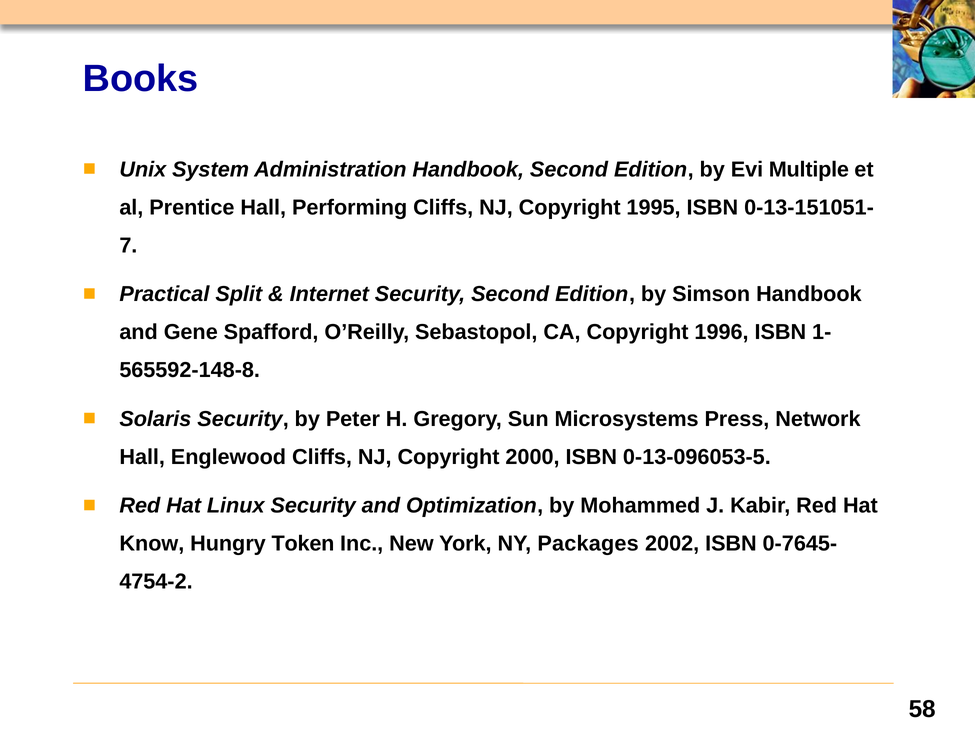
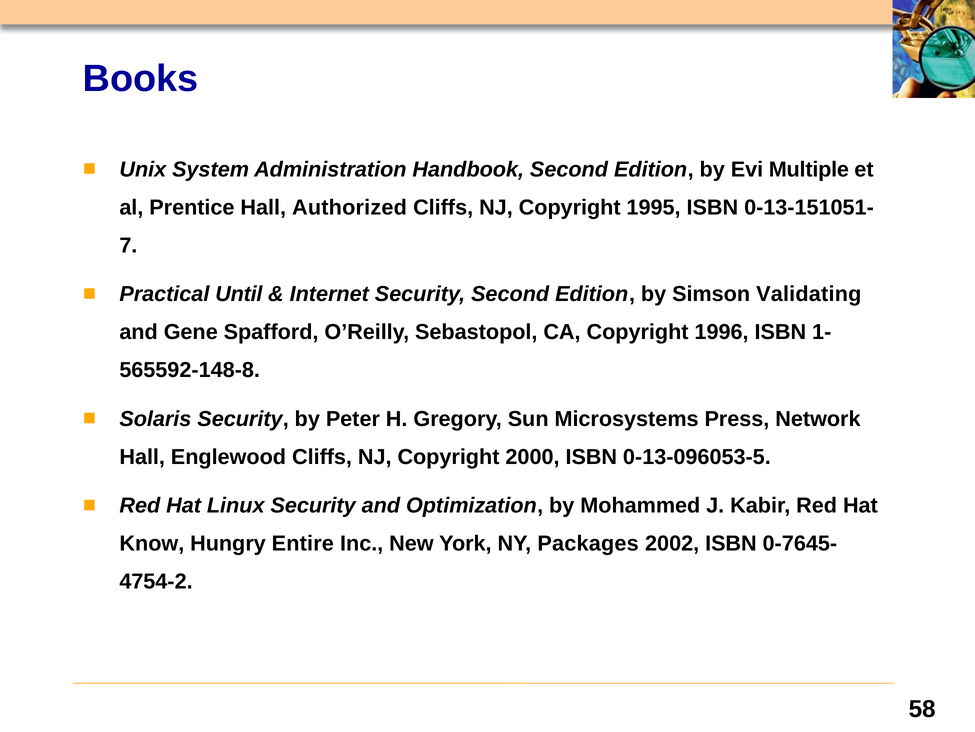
Performing: Performing -> Authorized (349, 207)
Split: Split -> Until (239, 294)
Simson Handbook: Handbook -> Validating (809, 294)
Token: Token -> Entire (303, 543)
